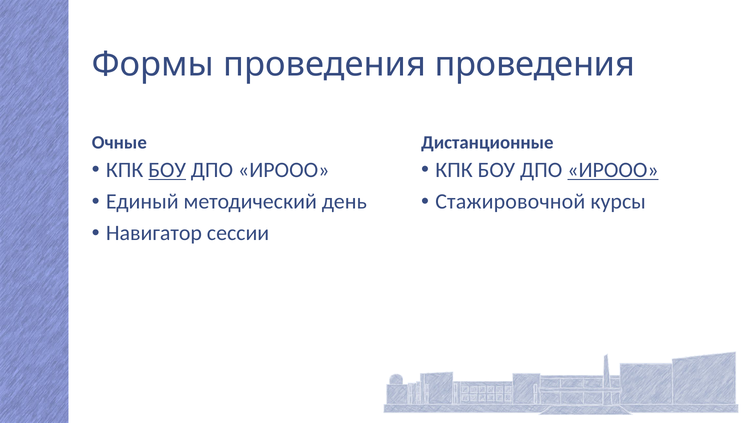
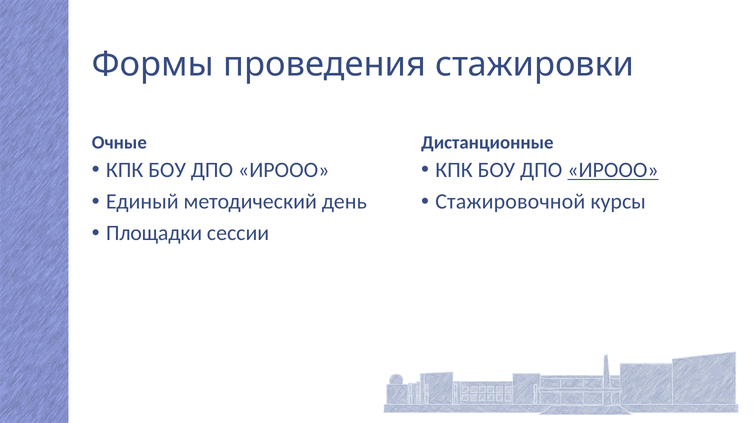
проведения проведения: проведения -> стажировки (535, 64)
БОУ underline: present -> none (167, 170)
Навигатор: Навигатор -> Площадки (154, 233)
